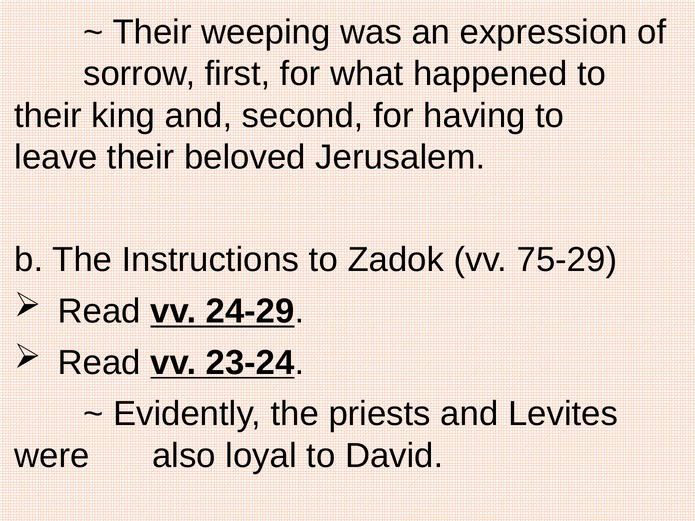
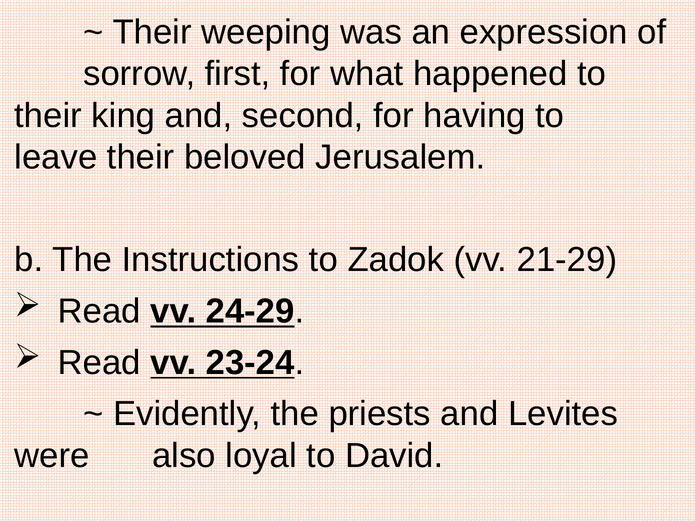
75-29: 75-29 -> 21-29 (567, 260)
